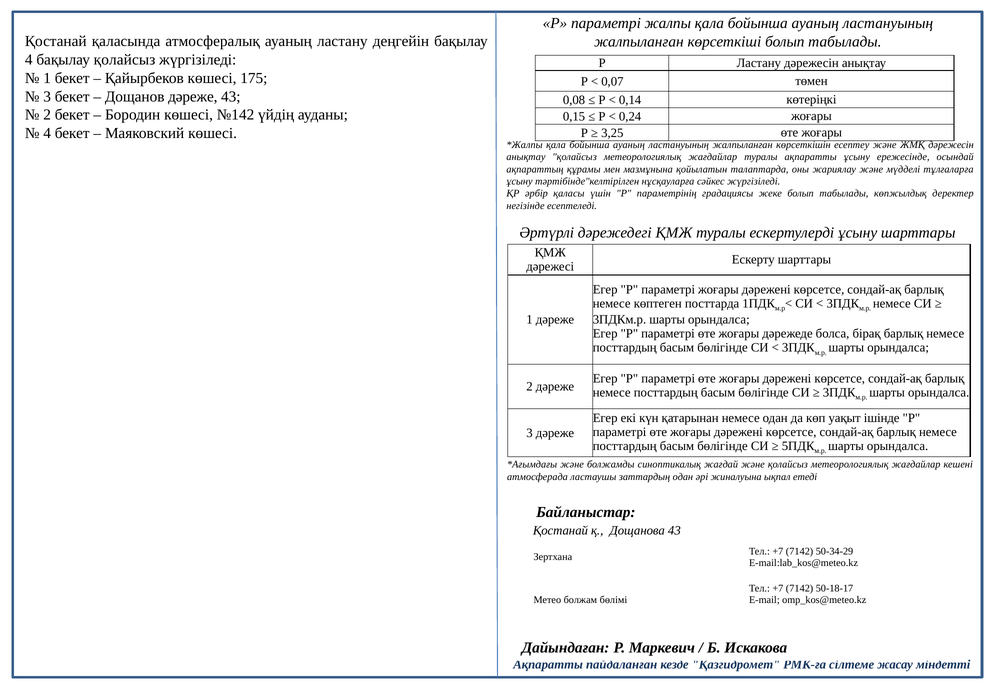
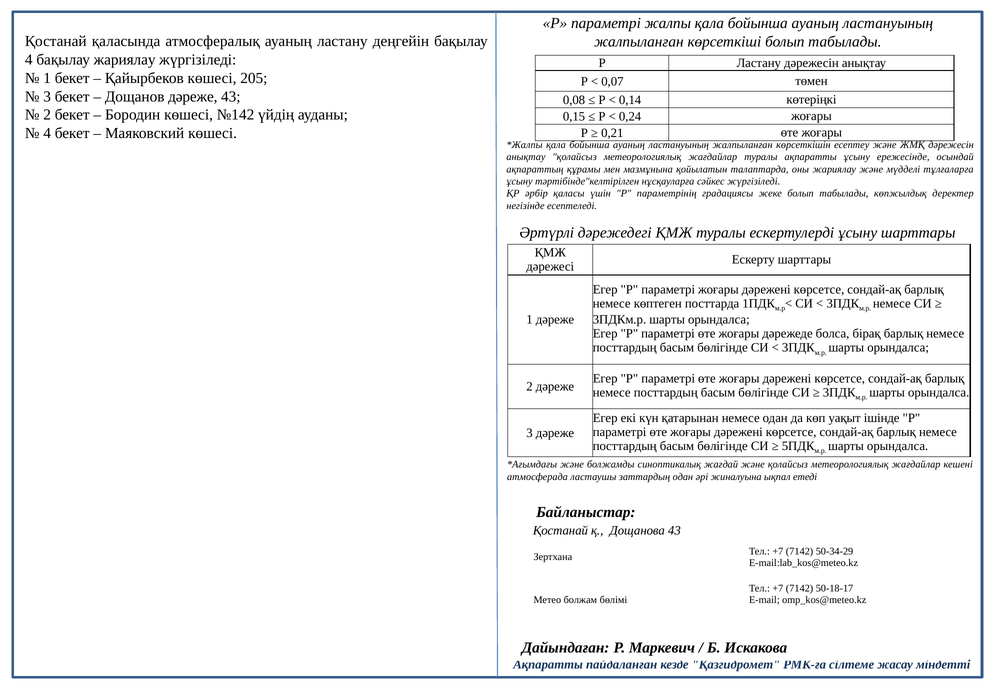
бақылау қолайсыз: қолайсыз -> жариялау (125, 60)
175: 175 -> 205 (254, 78)
3,25: 3,25 -> 0,21 (612, 133)
